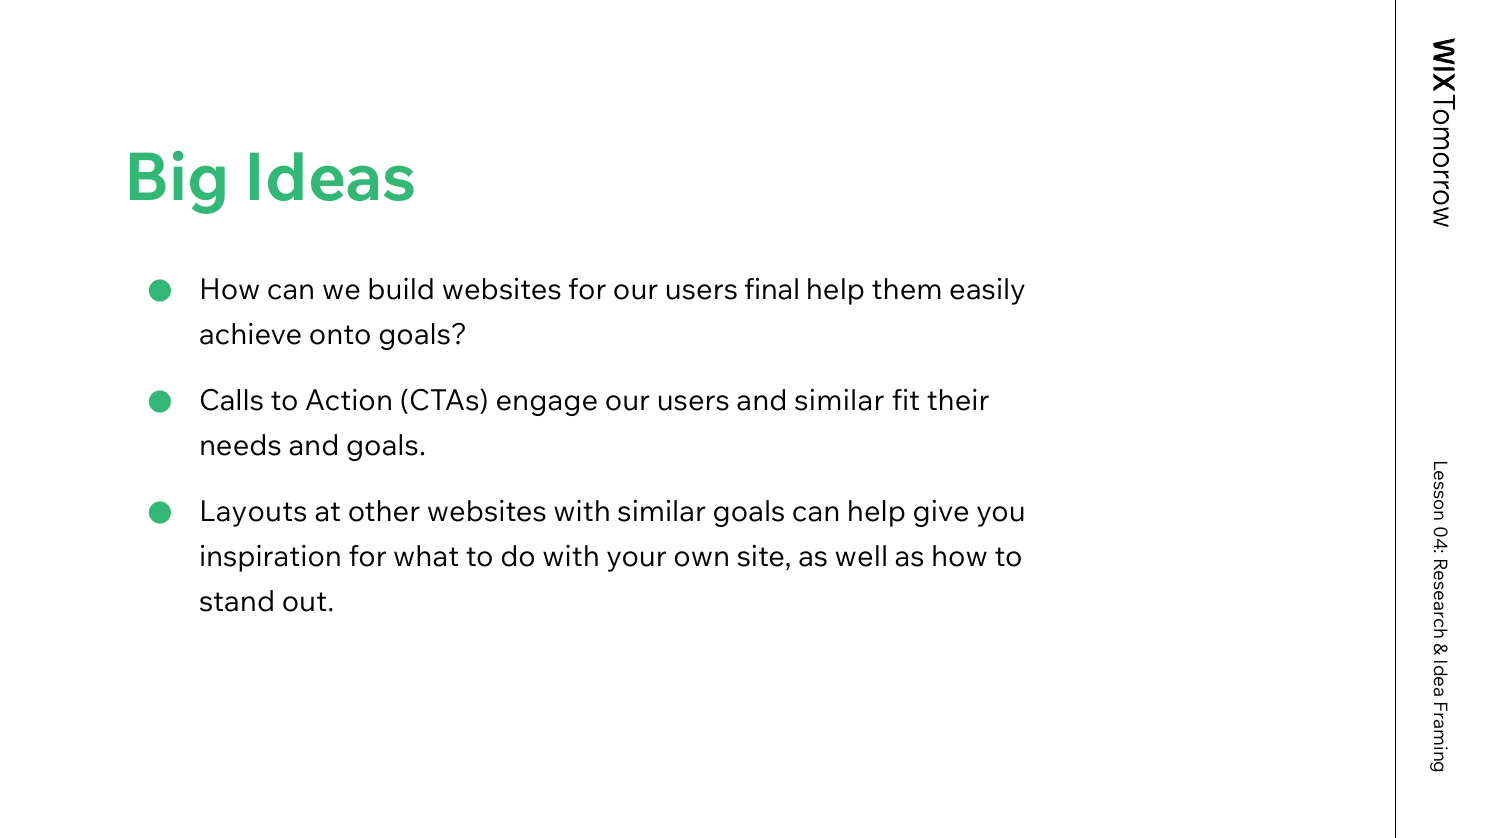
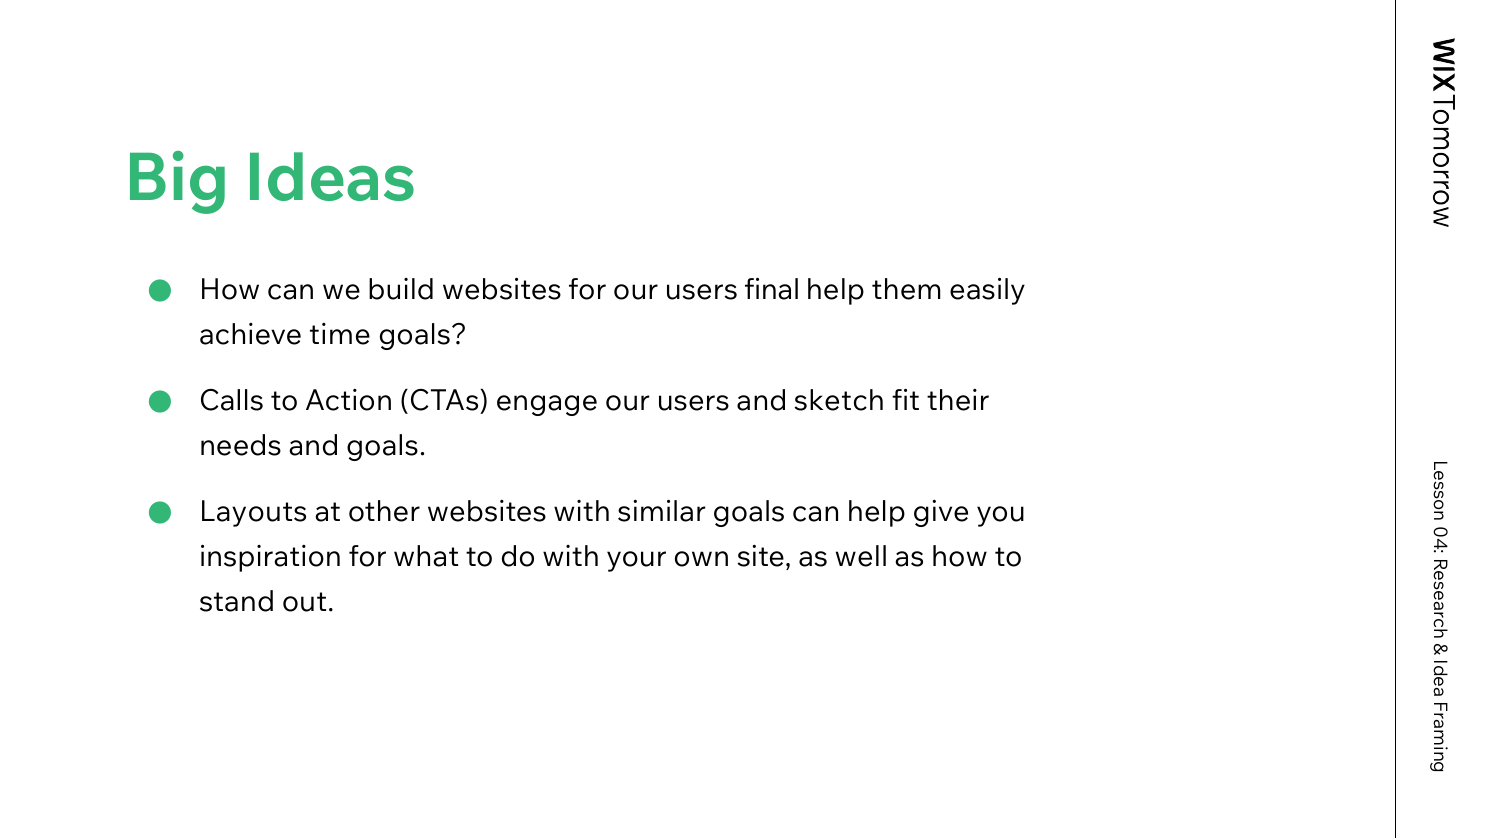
onto: onto -> time (340, 335)
and similar: similar -> sketch (839, 401)
